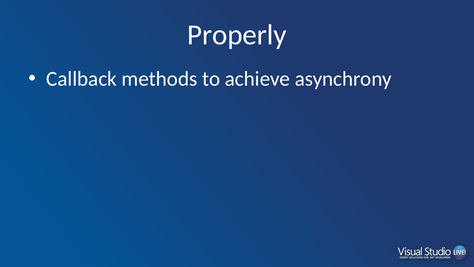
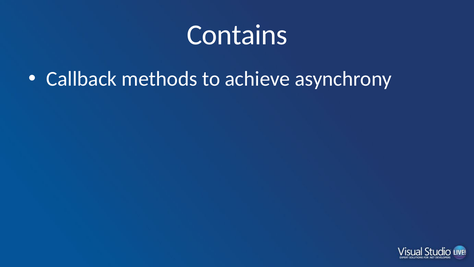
Properly: Properly -> Contains (237, 35)
